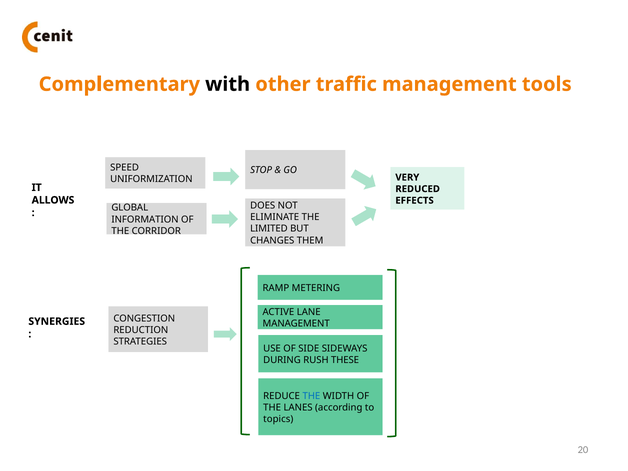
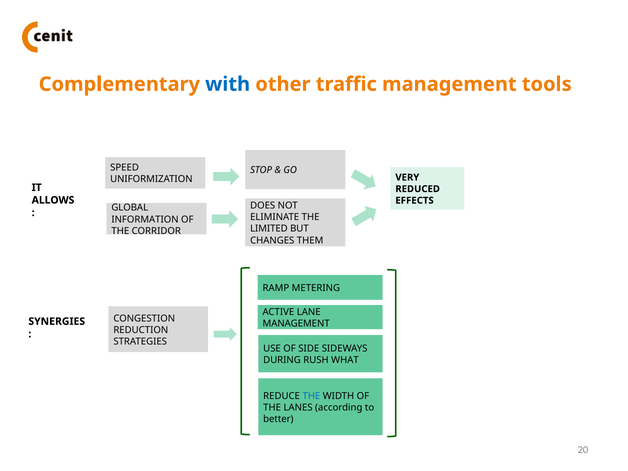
with colour: black -> blue (228, 84)
THESE: THESE -> WHAT (345, 360)
topics: topics -> better (278, 419)
